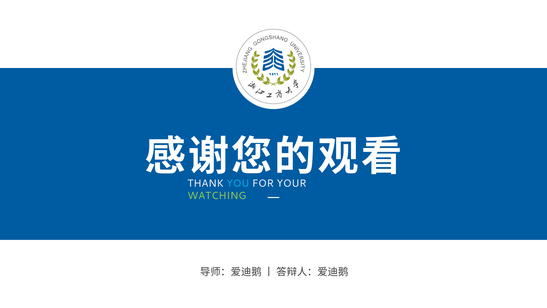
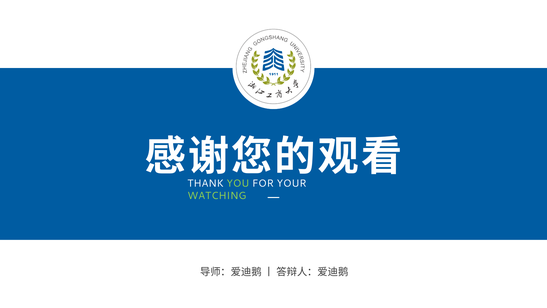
YOU colour: light blue -> light green (238, 183)
